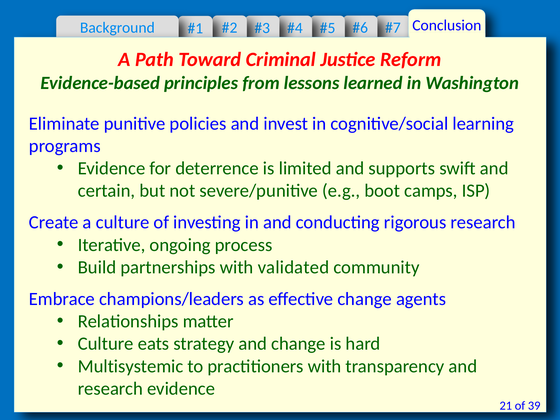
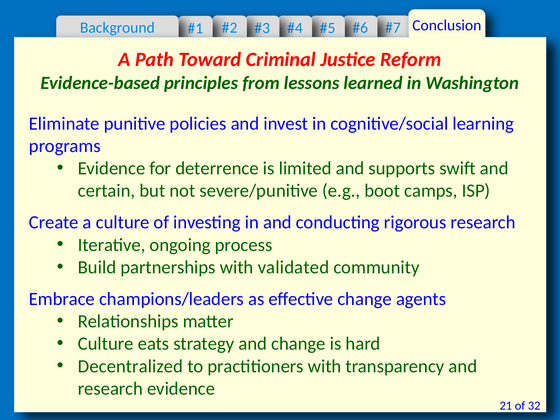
Multisystemic: Multisystemic -> Decentralized (131, 366)
39: 39 -> 32 (534, 406)
